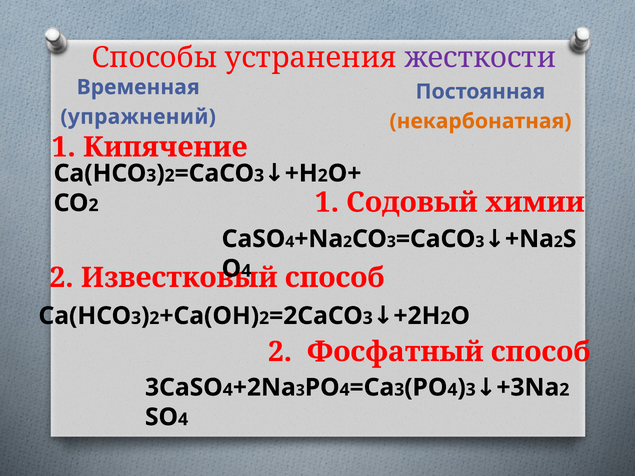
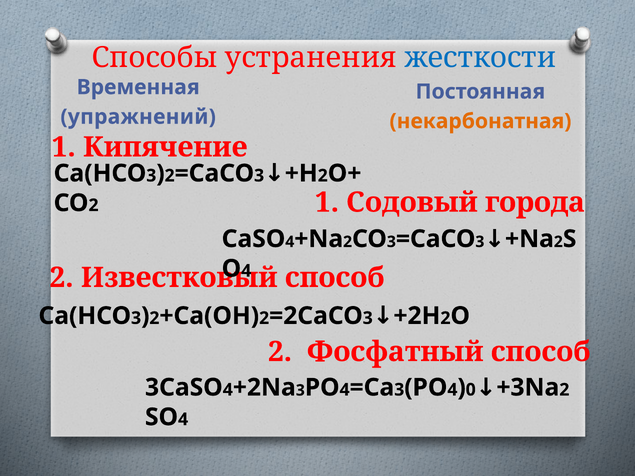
жесткости colour: purple -> blue (480, 58)
химии: химии -> города (535, 202)
3: 3 -> 0 (471, 390)
